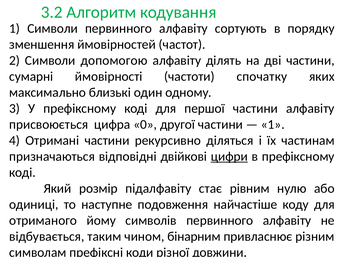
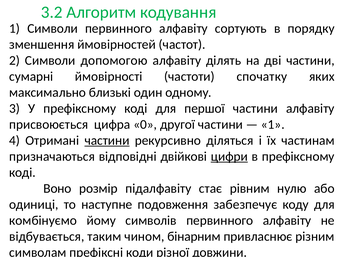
частини underline: none -> present (107, 141)
Який: Який -> Воно (57, 189)
найчастіше: найчастіше -> забезпечує (245, 205)
отриманого: отриманого -> комбінуємо (43, 221)
